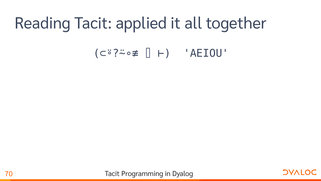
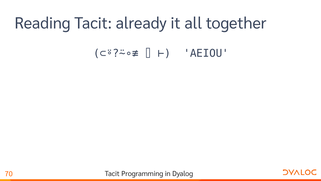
applied: applied -> already (141, 23)
